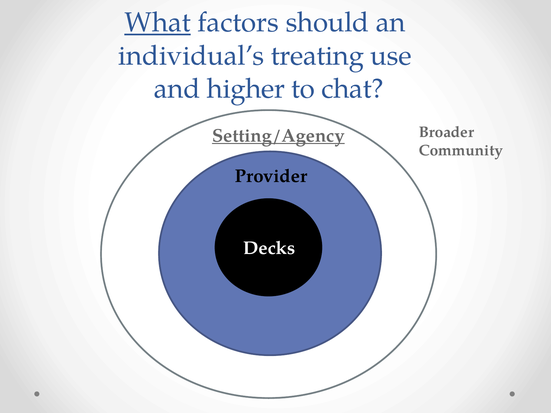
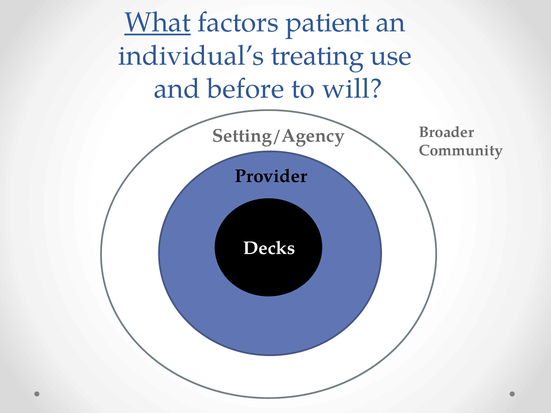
should: should -> patient (327, 23)
higher: higher -> before (246, 89)
chat: chat -> will (352, 89)
Setting/Agency underline: present -> none (278, 136)
